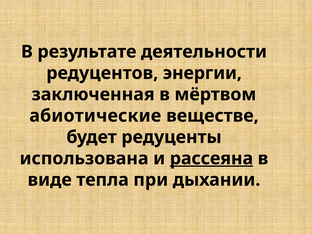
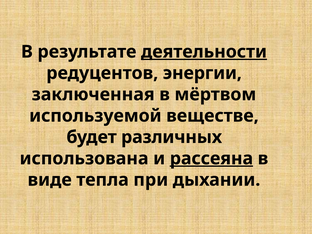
деятельности underline: none -> present (204, 52)
абиотические: абиотические -> используемой (95, 116)
редуценты: редуценты -> различных (172, 137)
